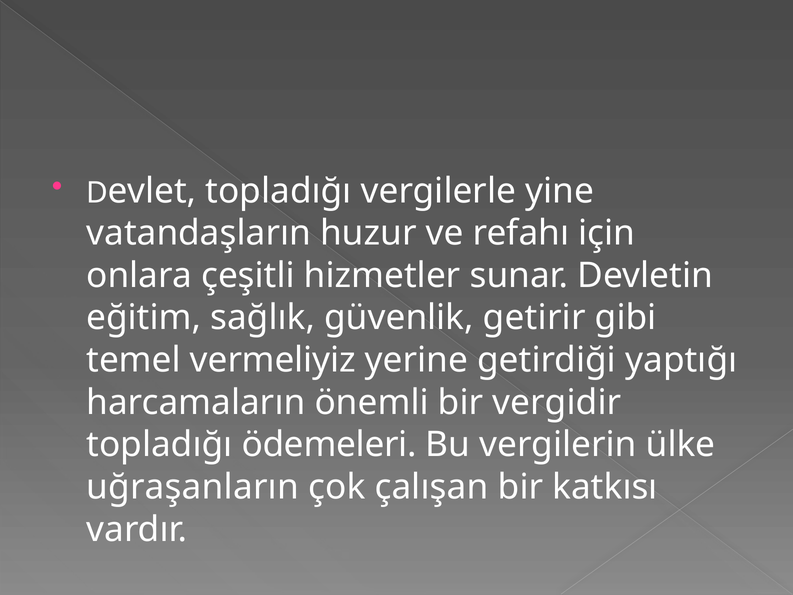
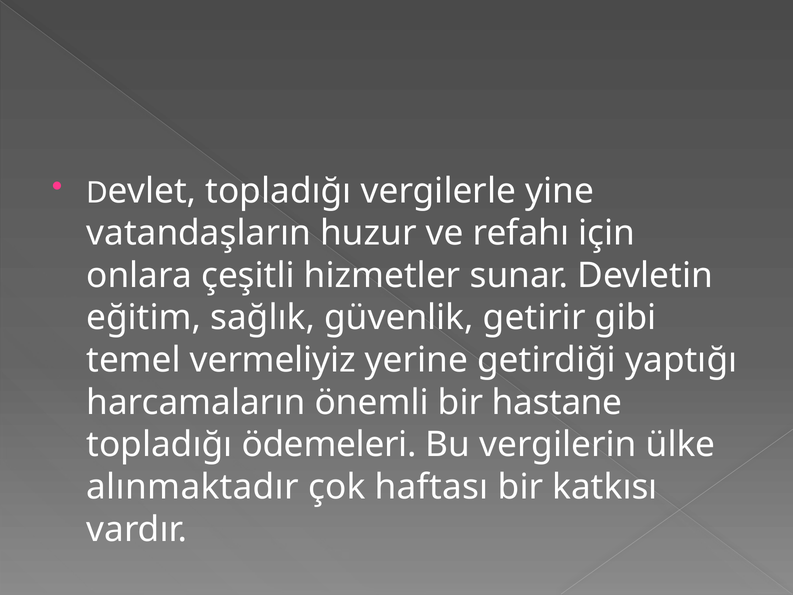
vergidir: vergidir -> hastane (557, 402)
uğraşanların: uğraşanların -> alınmaktadır (193, 487)
çalışan: çalışan -> haftası (431, 487)
